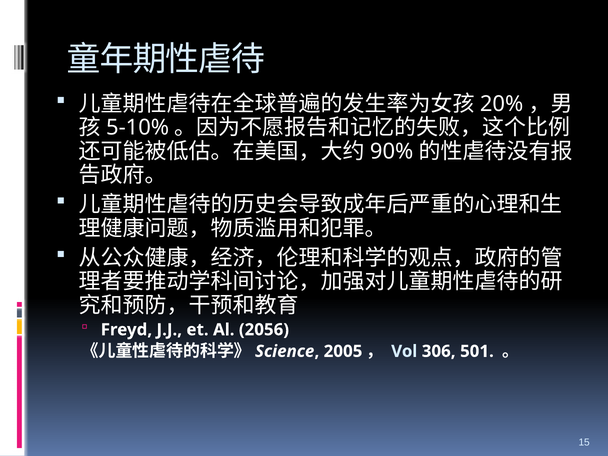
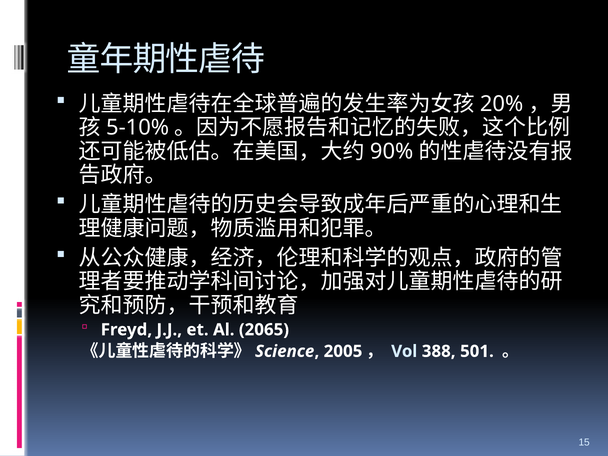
2056: 2056 -> 2065 (264, 330)
306: 306 -> 388 (439, 351)
